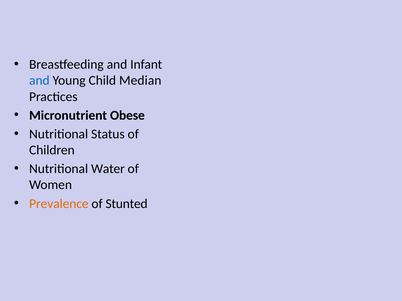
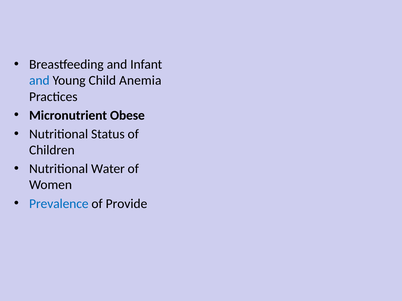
Median: Median -> Anemia (140, 81)
Prevalence colour: orange -> blue (59, 204)
Stunted: Stunted -> Provide (127, 204)
